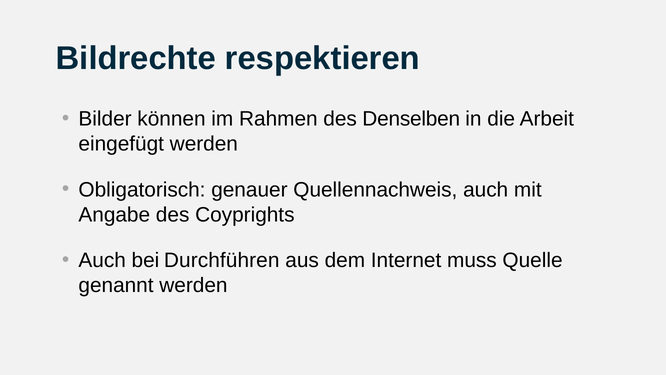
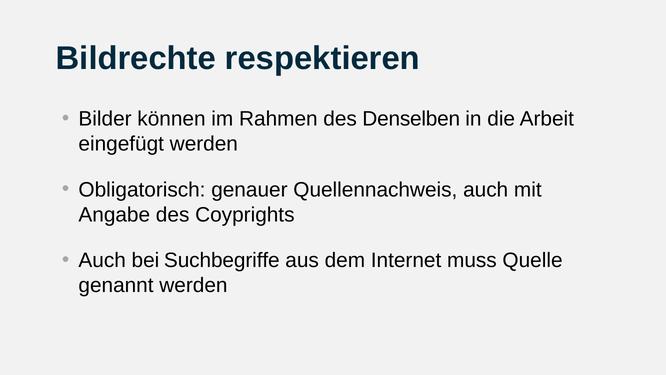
Durchführen: Durchführen -> Suchbegriffe (222, 260)
